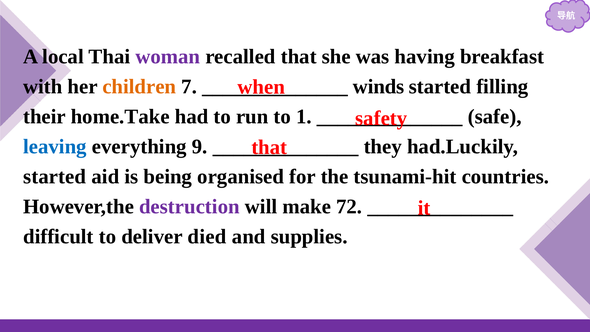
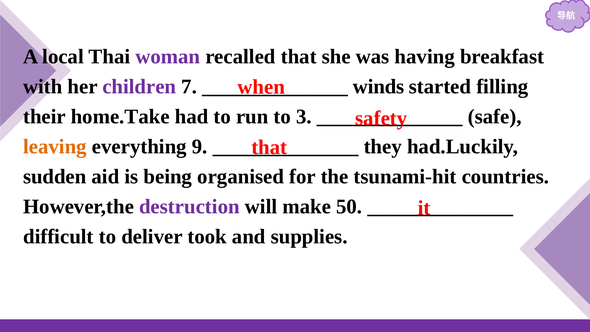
children colour: orange -> purple (139, 87)
1: 1 -> 3 (304, 117)
leaving colour: blue -> orange (55, 147)
started: started -> sudden (55, 177)
72: 72 -> 50 (349, 207)
died: died -> took (207, 236)
